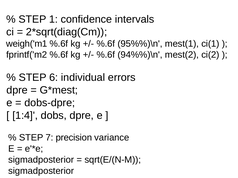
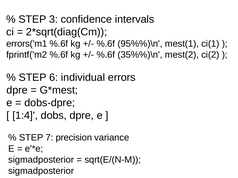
1: 1 -> 3 (53, 19)
weigh('m1: weigh('m1 -> errors('m1 (27, 44)
94%%)\n: 94%%)\n -> 35%%)\n (140, 55)
